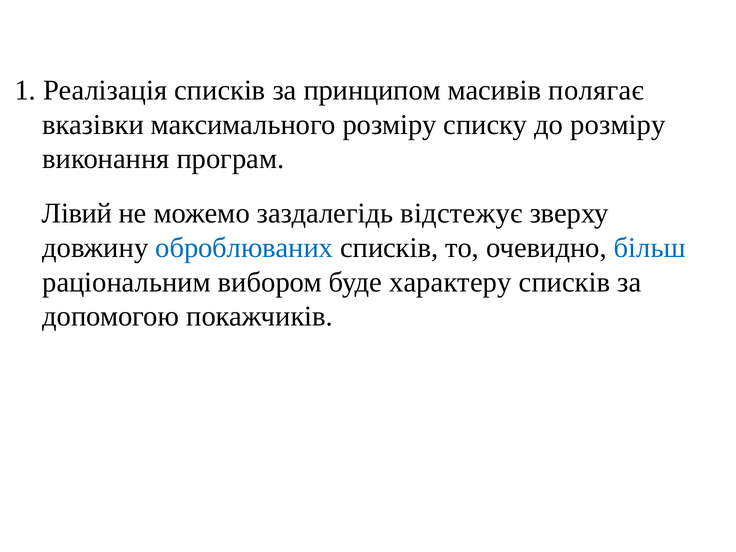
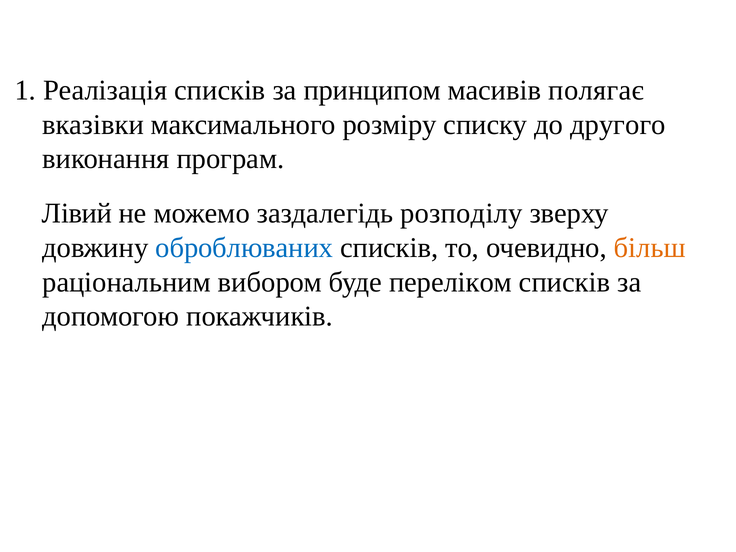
до розміру: розміру -> другого (618, 125)
відстежує: відстежує -> розподілу (461, 213)
більш colour: blue -> orange (650, 248)
характеру: характеру -> переліком (450, 282)
